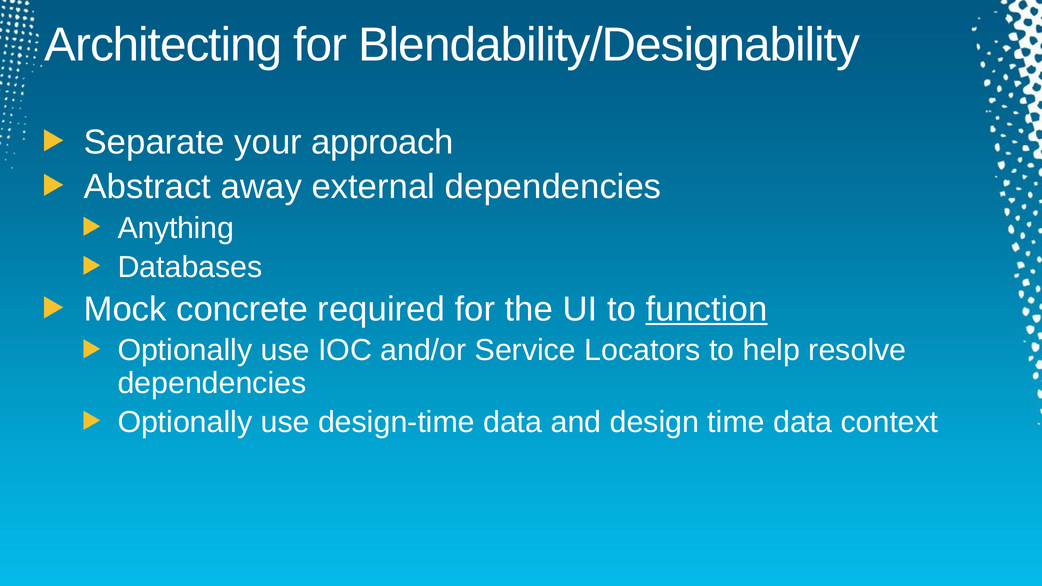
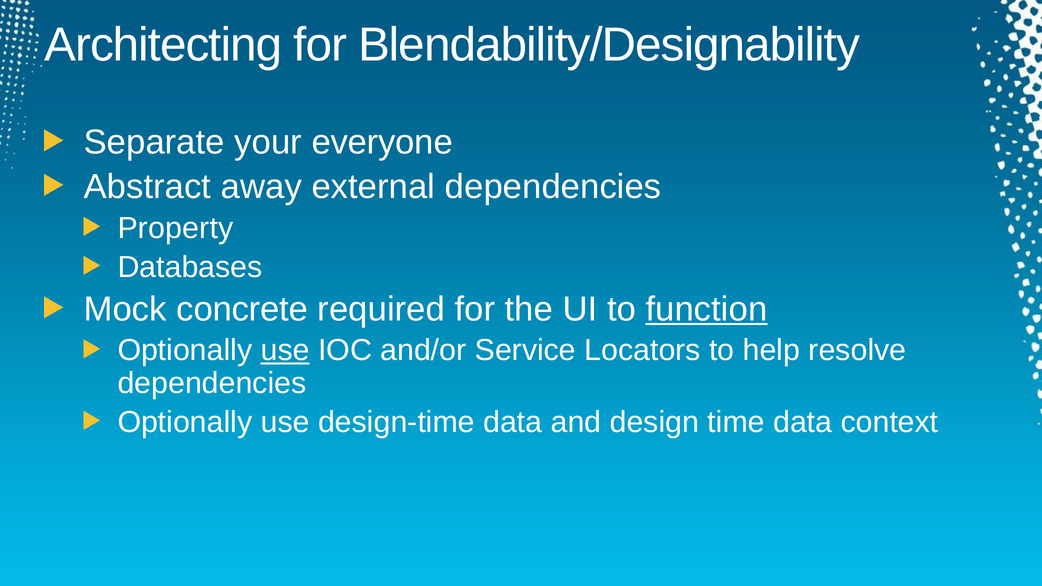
approach: approach -> everyone (382, 142)
Anything: Anything -> Property (176, 228)
use underline: none -> present (285, 351)
